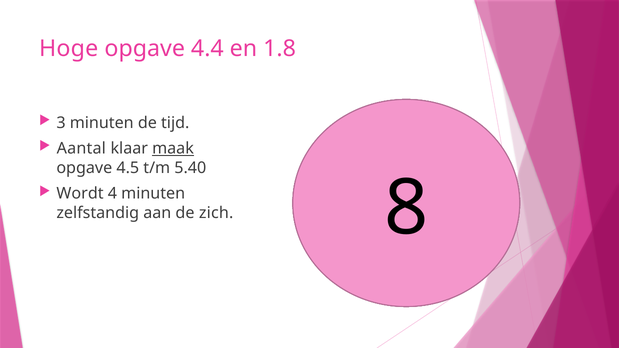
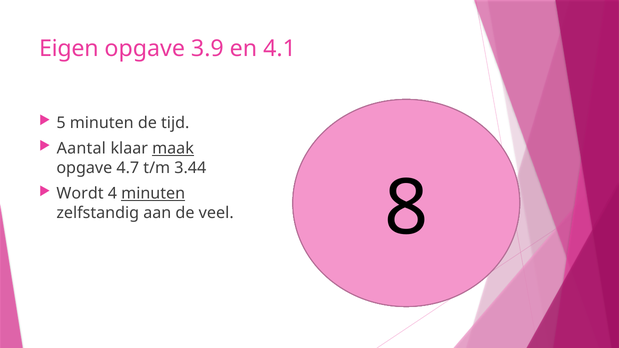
Hoge: Hoge -> Eigen (69, 49)
4.4: 4.4 -> 3.9 (207, 49)
1.8: 1.8 -> 4.1 (280, 49)
3: 3 -> 5 (61, 123)
4.5: 4.5 -> 4.7 (128, 168)
5.40: 5.40 -> 3.44 (190, 168)
minuten underline: none -> present (153, 194)
zich: zich -> veel (216, 213)
